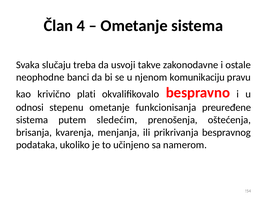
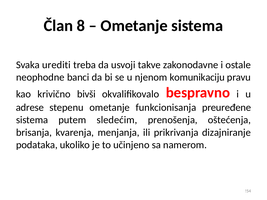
4: 4 -> 8 (81, 26)
slučaju: slučaju -> urediti (56, 65)
plati: plati -> bivši (86, 94)
odnosi: odnosi -> adrese (30, 108)
bespravnog: bespravnog -> dizajniranje (226, 133)
